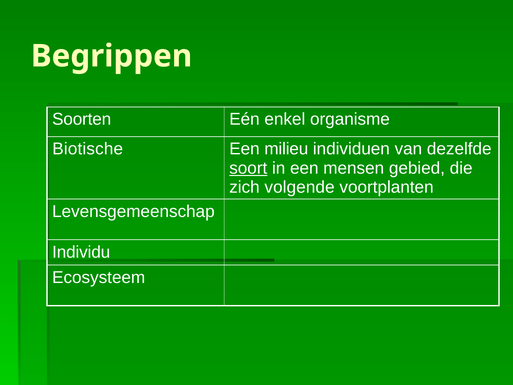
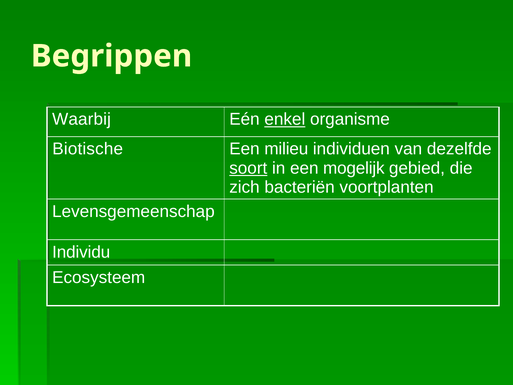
Soorten: Soorten -> Waarbij (82, 119)
enkel underline: none -> present (285, 119)
mensen: mensen -> mogelijk (354, 168)
volgende: volgende -> bacteriën (300, 187)
